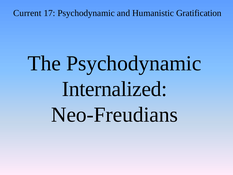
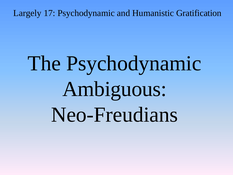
Current: Current -> Largely (27, 13)
Internalized: Internalized -> Ambiguous (115, 89)
